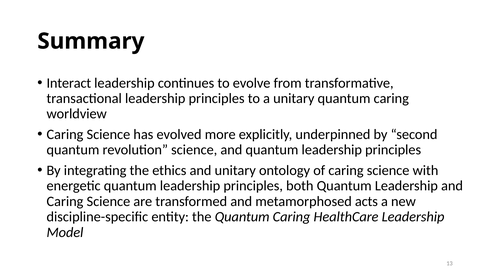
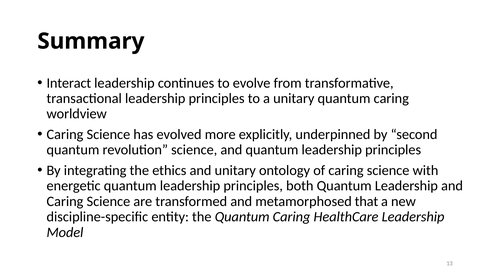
acts: acts -> that (366, 201)
